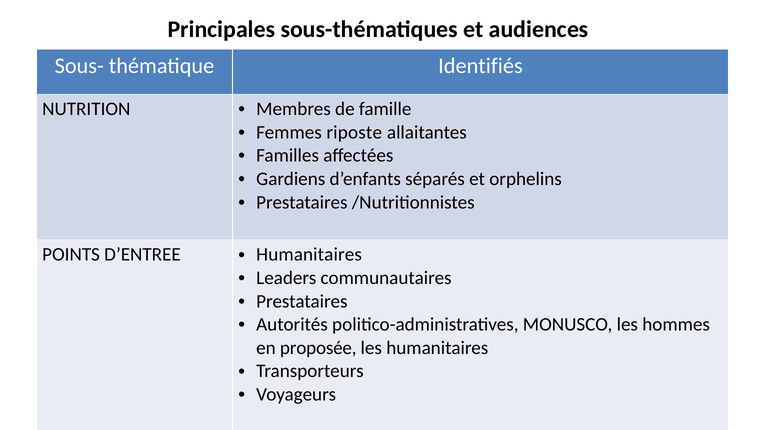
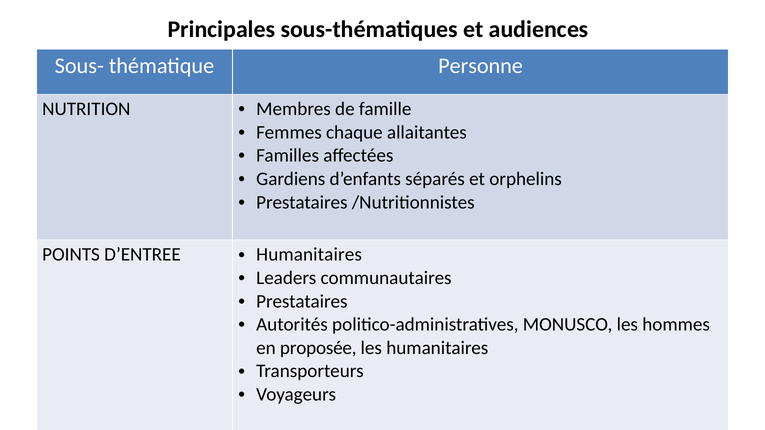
Identifiés: Identifiés -> Personne (481, 66)
riposte: riposte -> chaque (354, 132)
